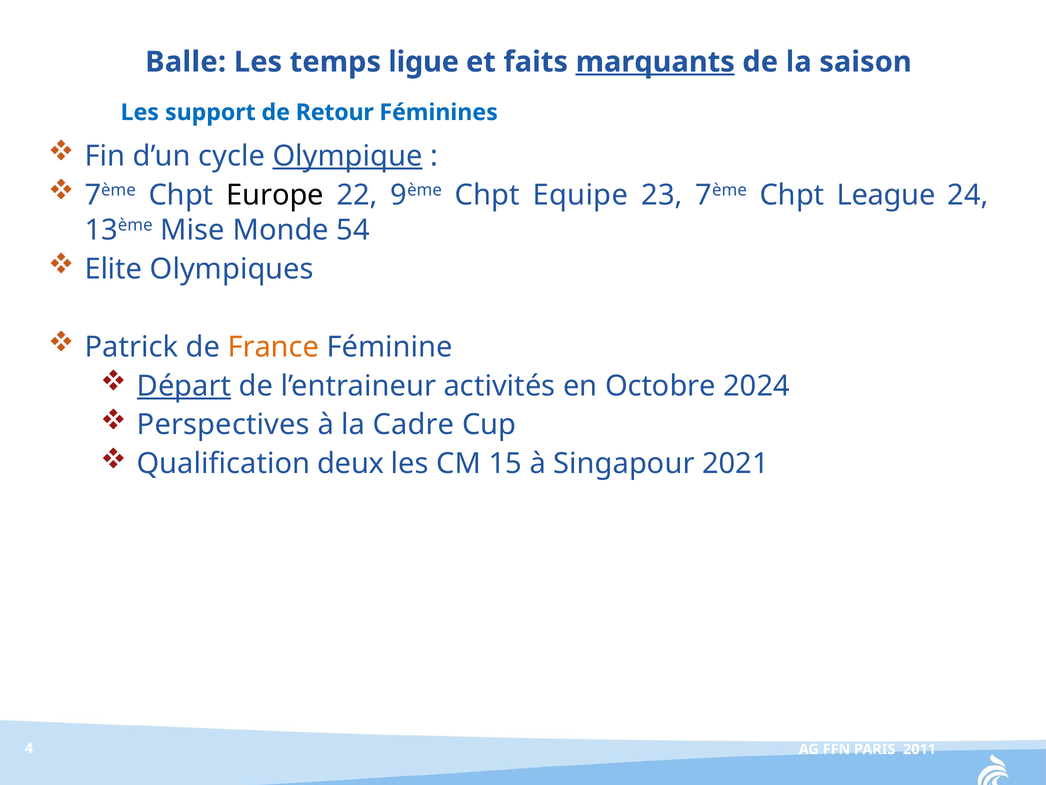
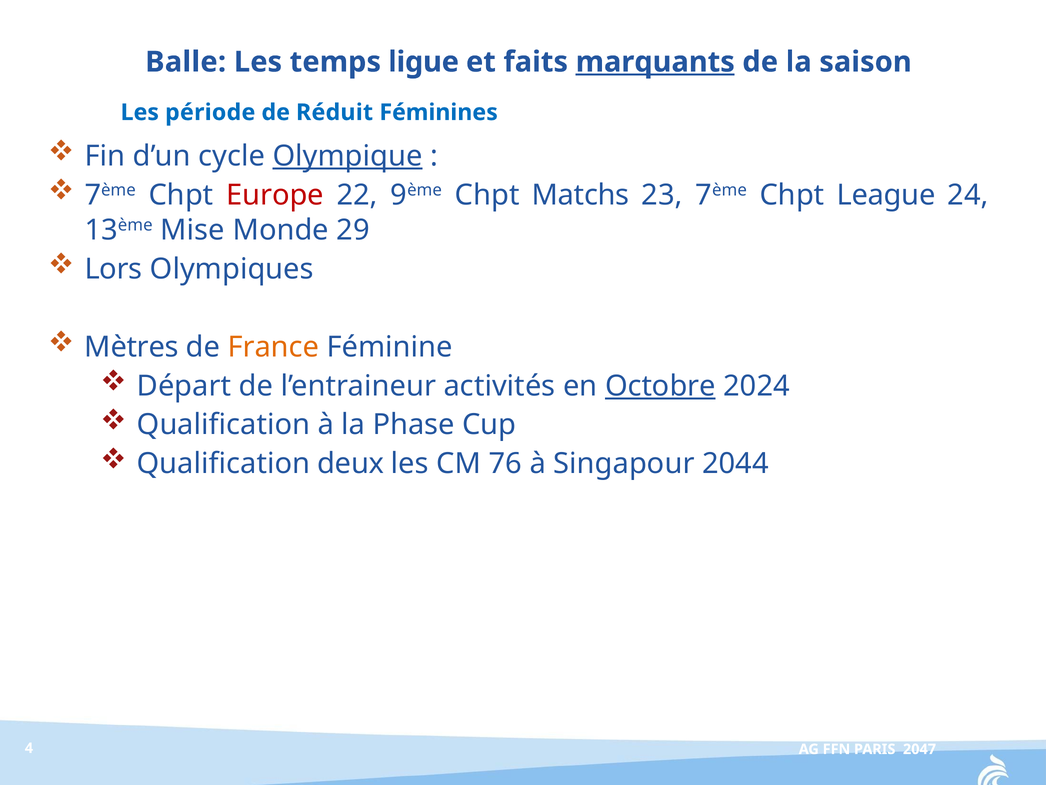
support: support -> période (210, 112)
Retour: Retour -> Réduit (335, 112)
Europe colour: black -> red (275, 195)
Equipe: Equipe -> Matchs (581, 195)
54: 54 -> 29 (353, 230)
Elite: Elite -> Lors (113, 269)
Patrick: Patrick -> Mètres (132, 347)
Départ underline: present -> none (184, 386)
Octobre underline: none -> present (660, 386)
Perspectives: Perspectives -> Qualification (223, 425)
Cadre: Cadre -> Phase (414, 425)
15: 15 -> 76 (505, 464)
2021: 2021 -> 2044 (735, 464)
2011: 2011 -> 2047 (920, 749)
